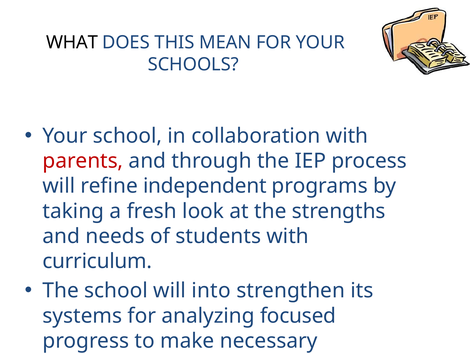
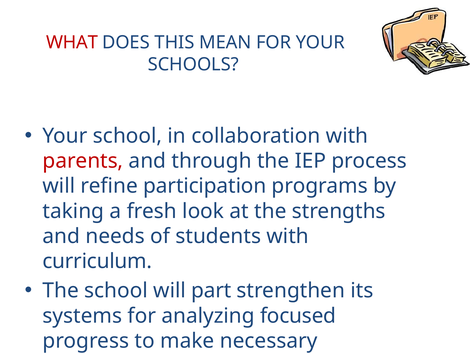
WHAT colour: black -> red (72, 42)
independent: independent -> participation (205, 186)
into: into -> part (211, 290)
